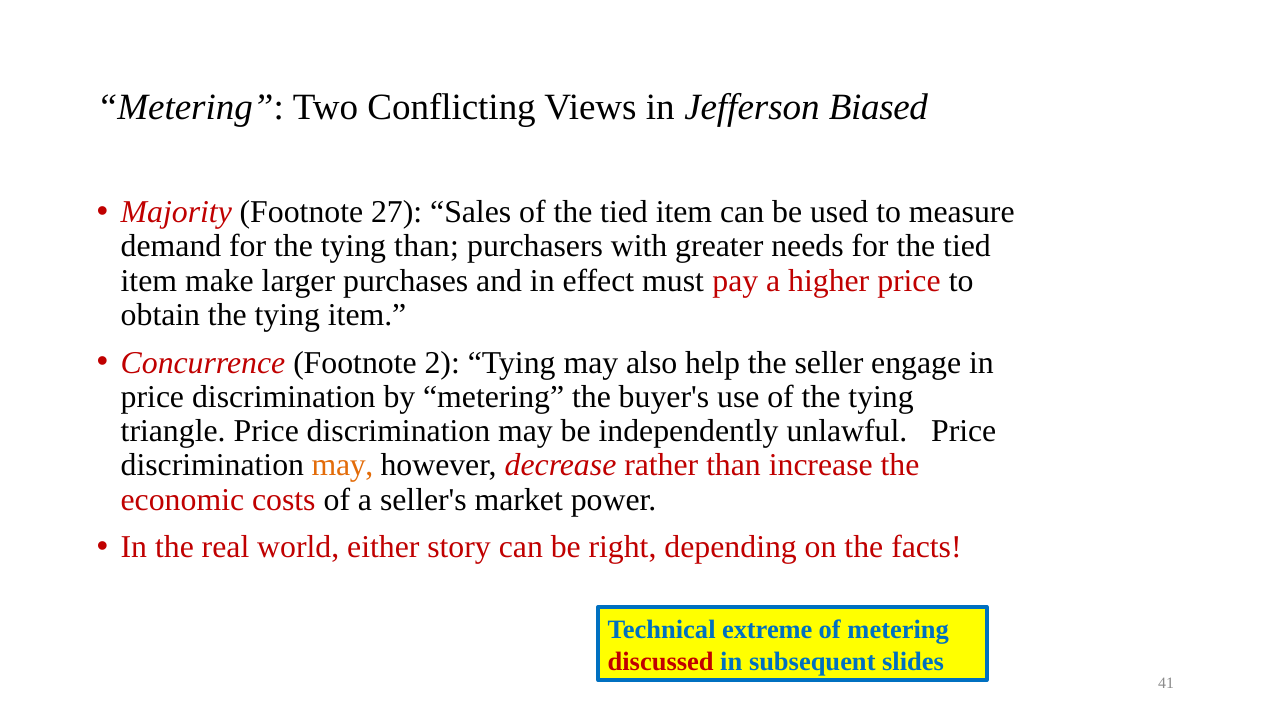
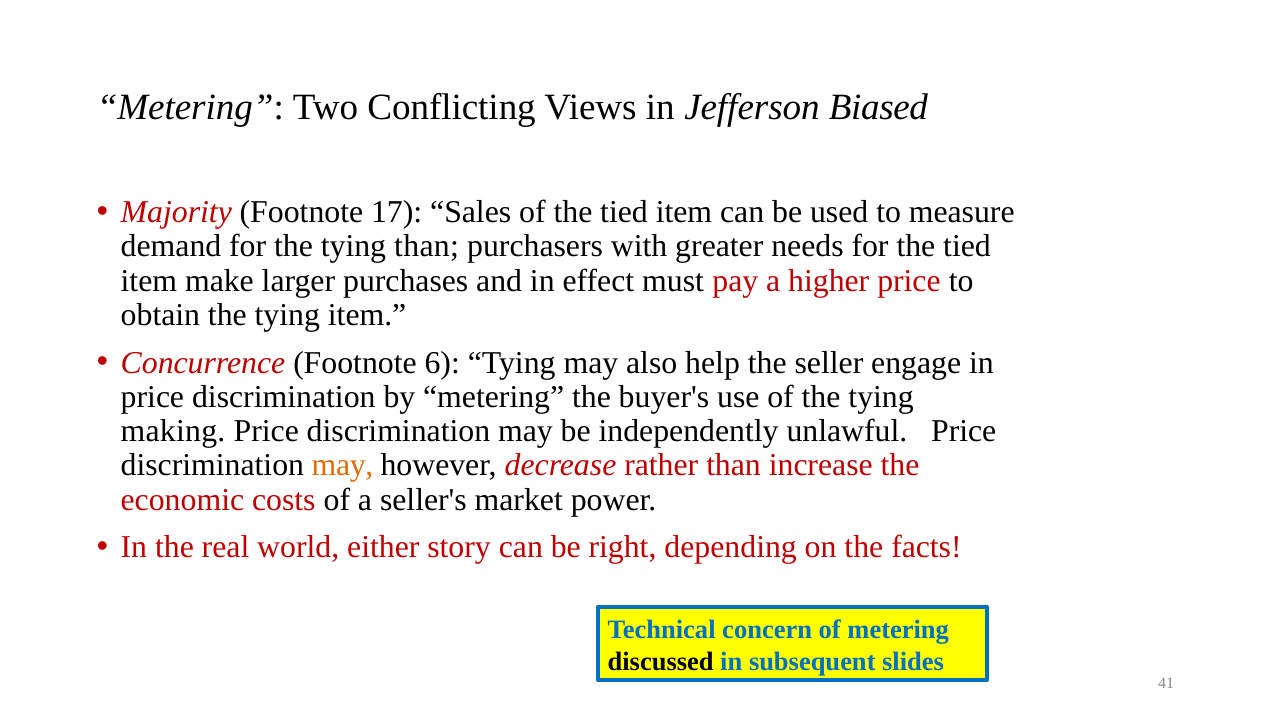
27: 27 -> 17 (397, 212)
2: 2 -> 6 (442, 363)
triangle: triangle -> making (173, 431)
extreme: extreme -> concern (767, 629)
discussed colour: red -> black (661, 661)
